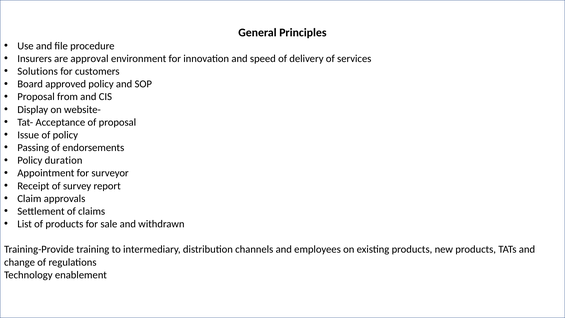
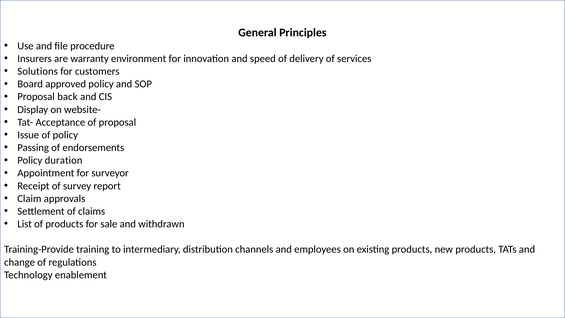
approval: approval -> warranty (90, 59)
from: from -> back (67, 97)
